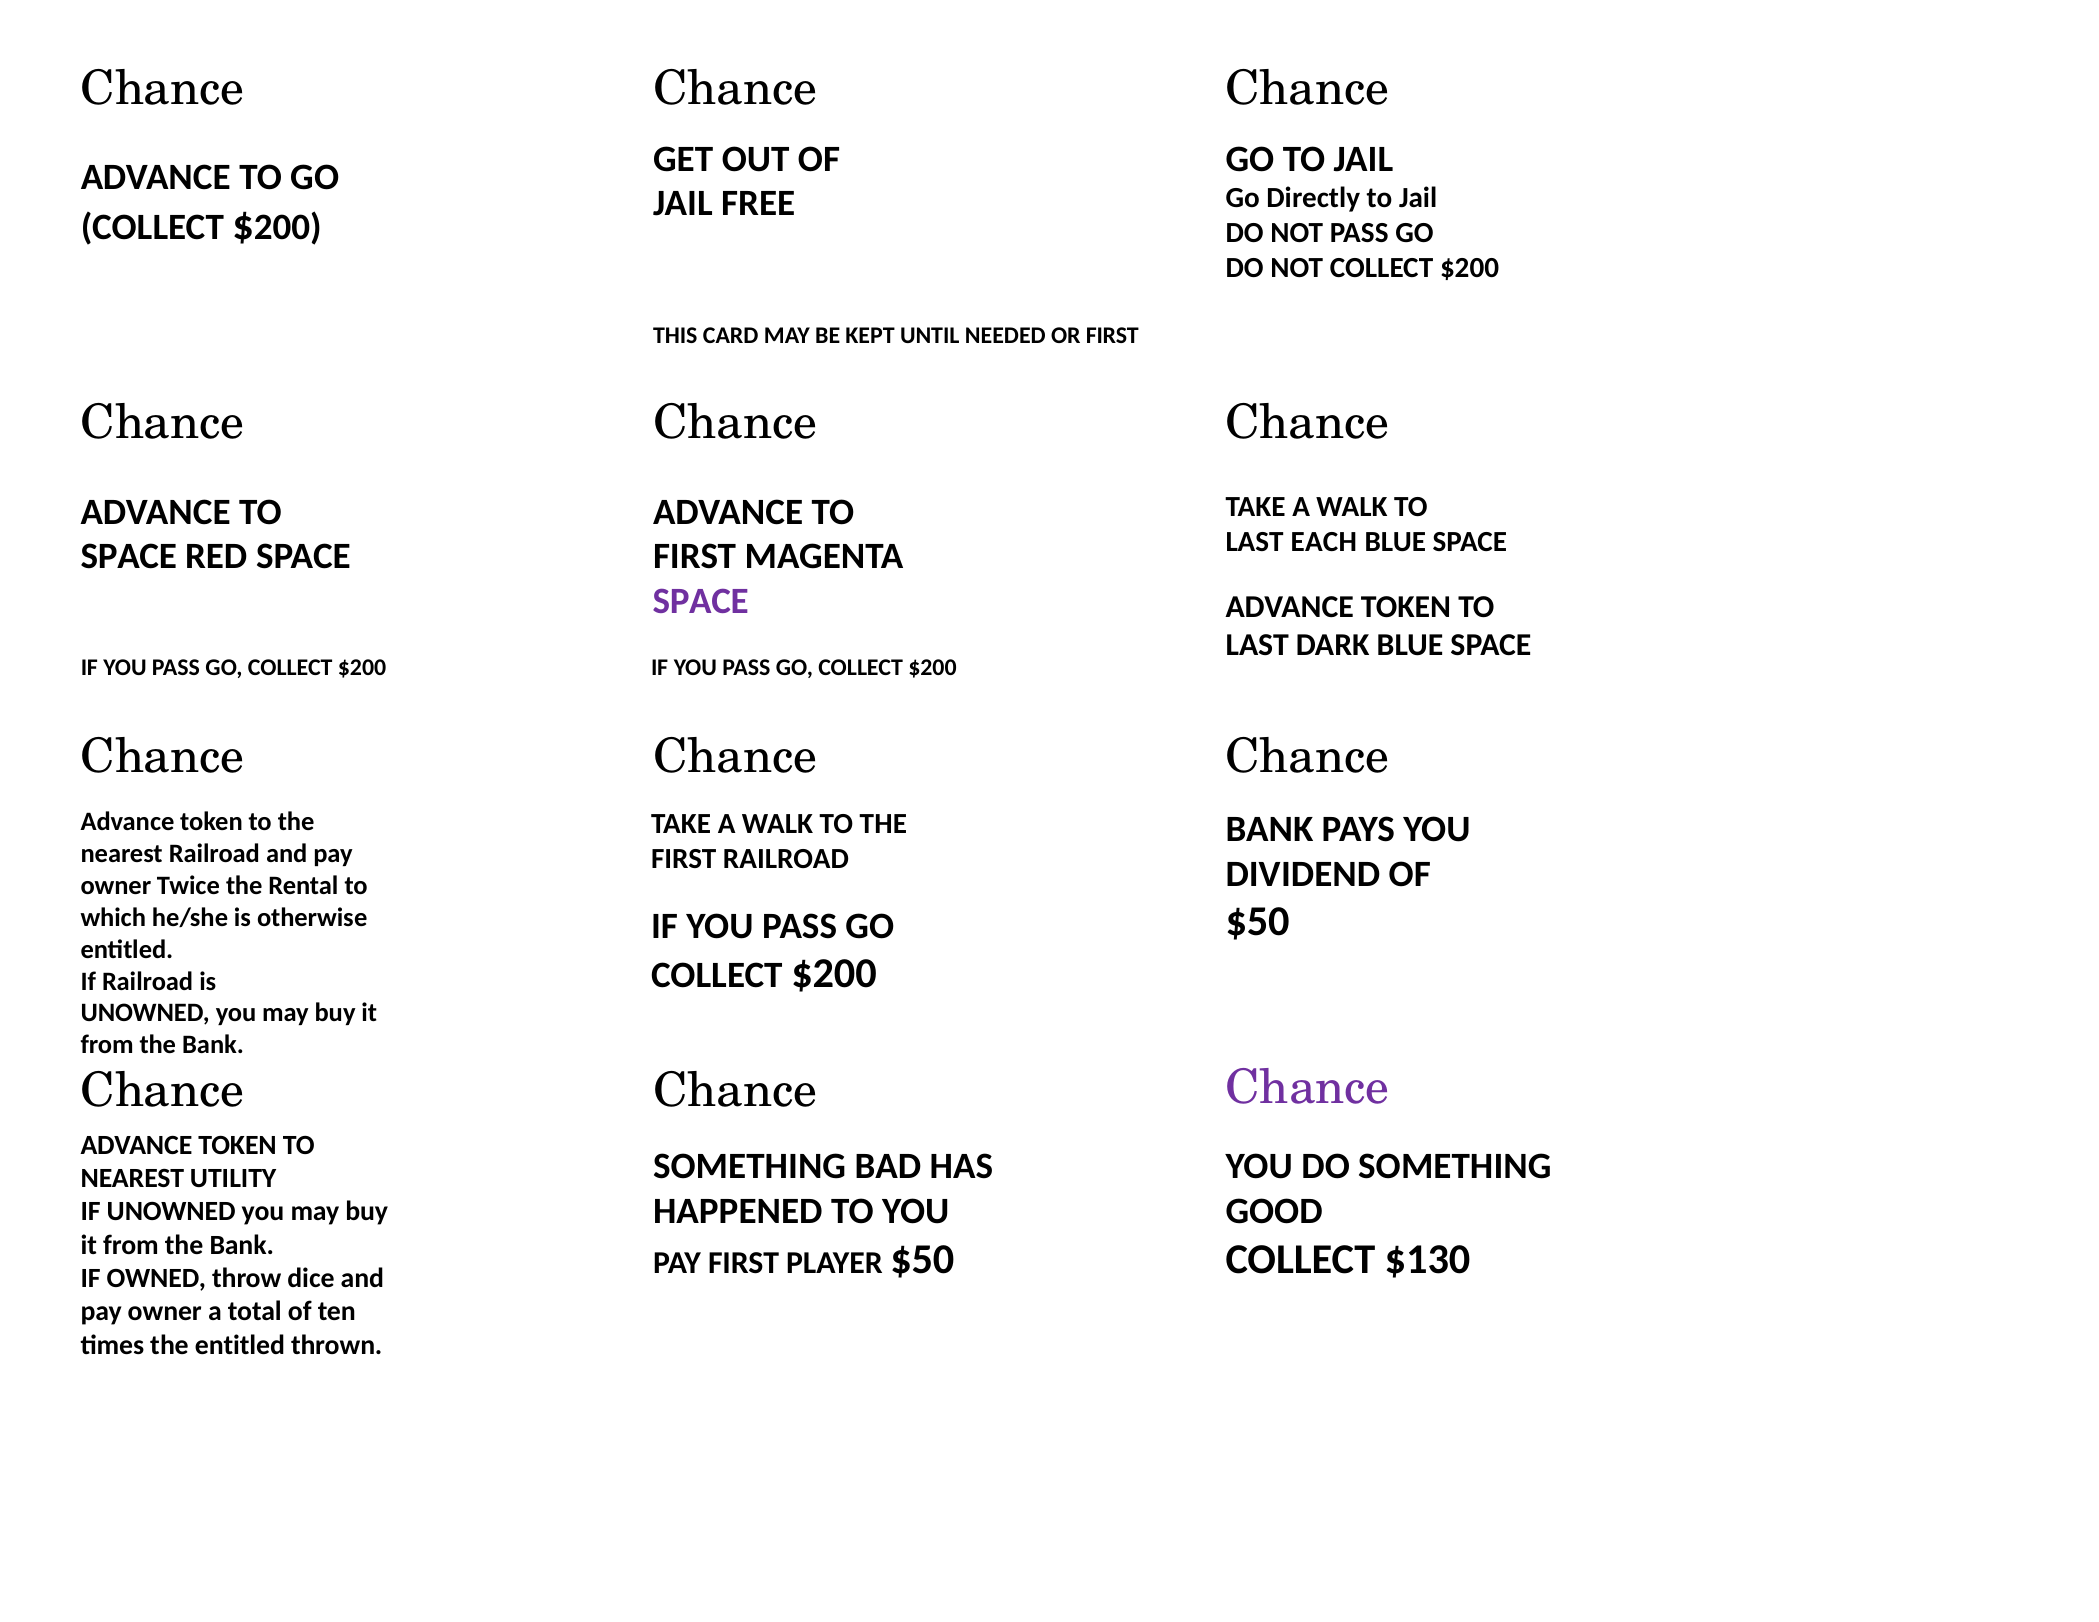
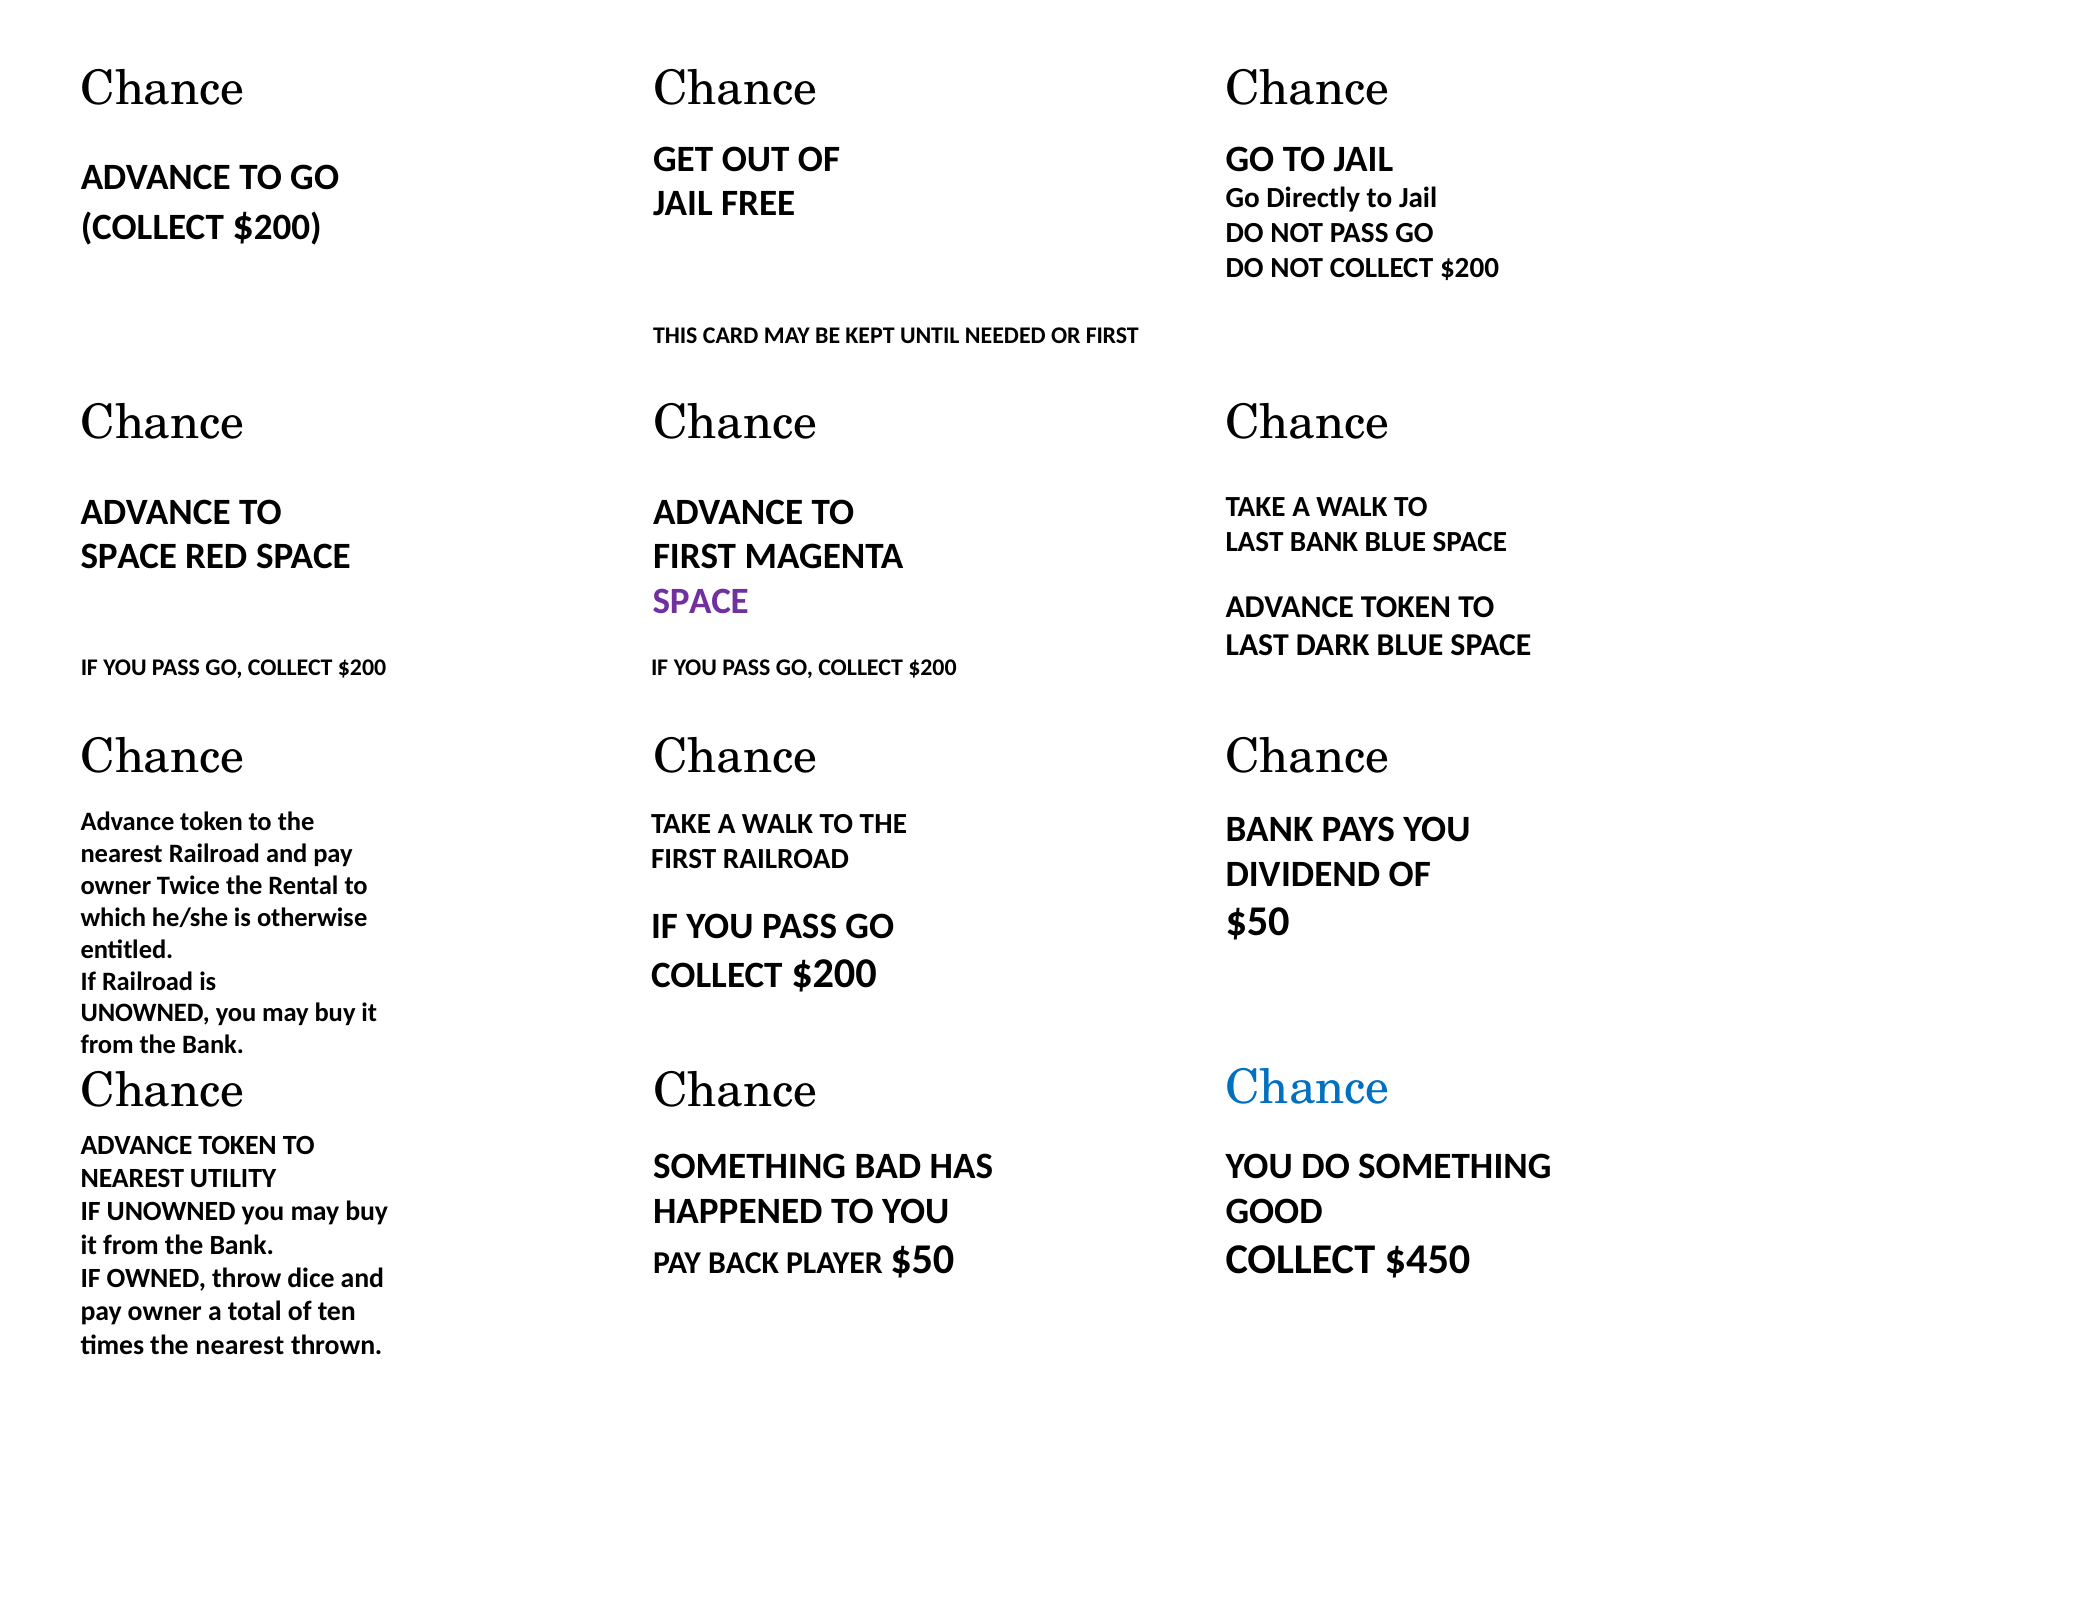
LAST EACH: EACH -> BANK (1324, 542)
Chance colour: purple -> blue (1308, 1087)
$130: $130 -> $450 (1428, 1259)
PAY FIRST: FIRST -> BACK (744, 1263)
times the entitled: entitled -> nearest (240, 1345)
